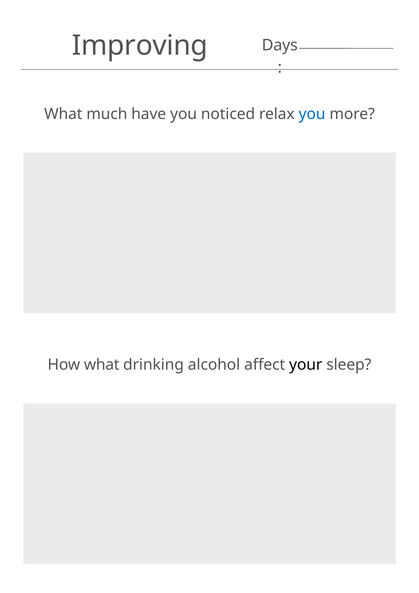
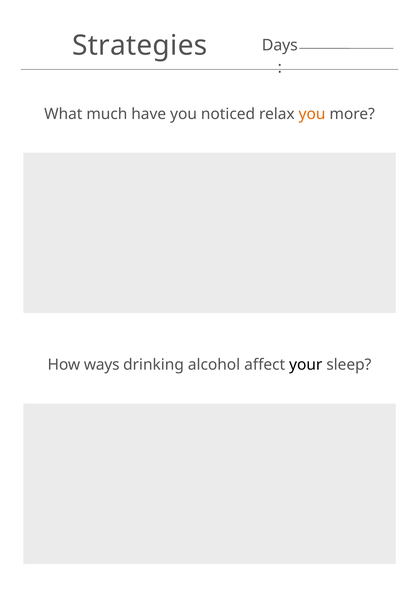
Improving: Improving -> Strategies (140, 45)
you colour: blue -> orange (312, 114)
How what: what -> ways (102, 365)
